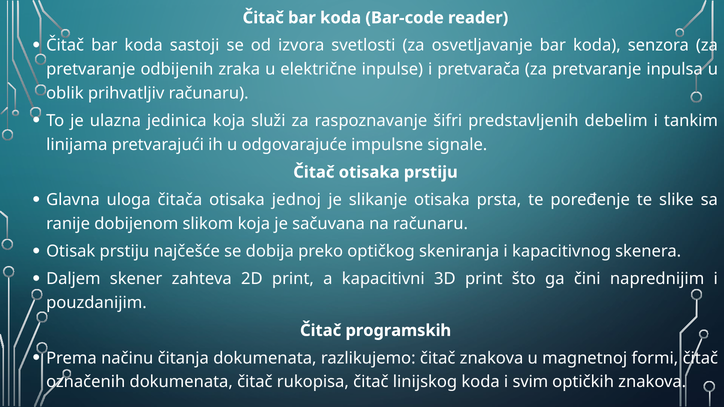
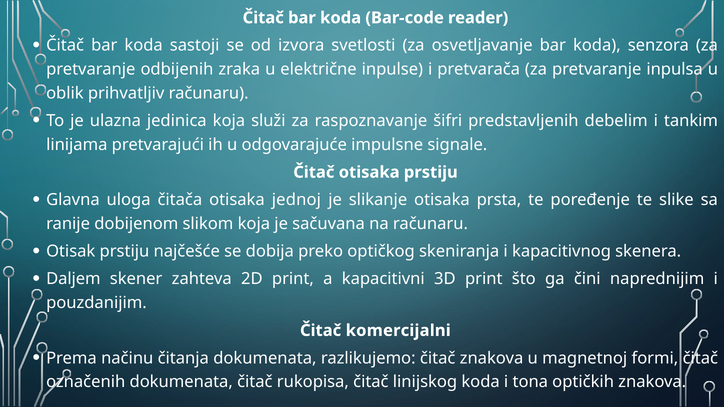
programskih: programskih -> komercijalni (398, 331)
svim: svim -> tona (530, 382)
